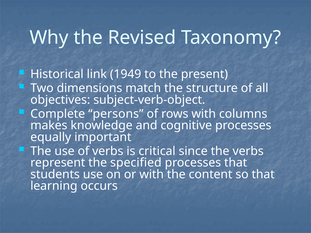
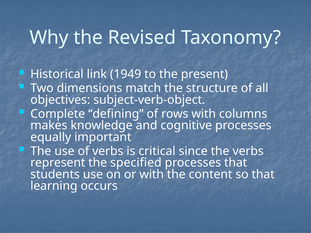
persons: persons -> defining (116, 114)
